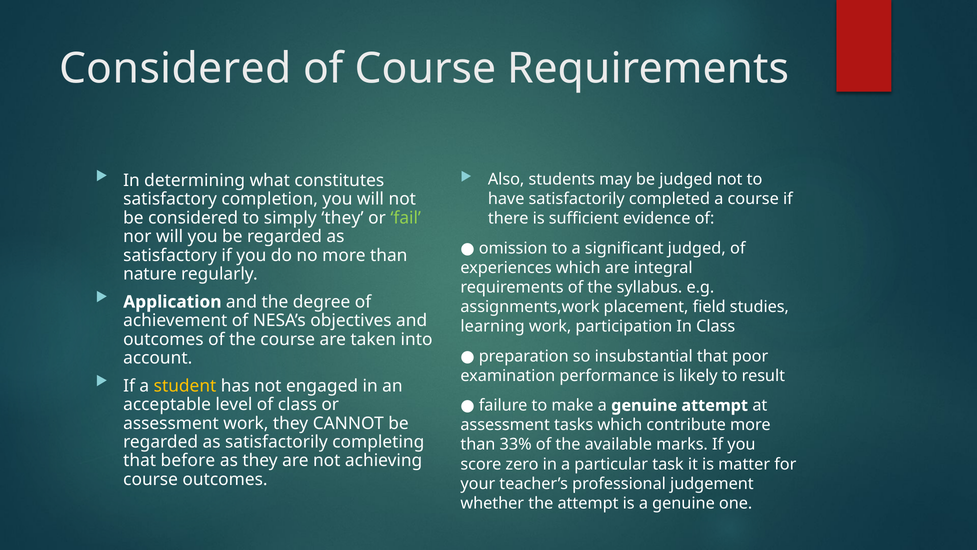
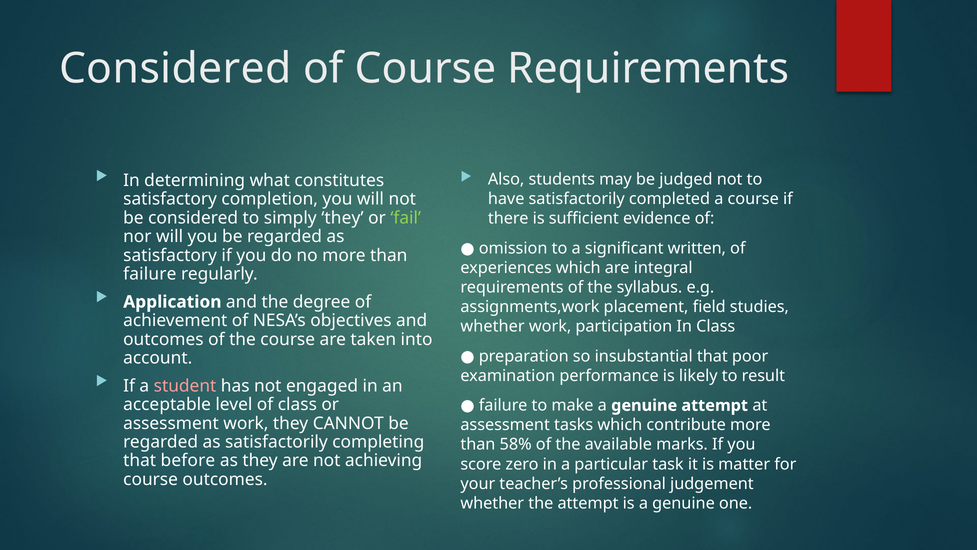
significant judged: judged -> written (697, 248)
nature: nature -> failure (150, 274)
learning: learning -> whether (493, 326)
student colour: yellow -> pink (185, 386)
33%: 33% -> 58% (516, 444)
